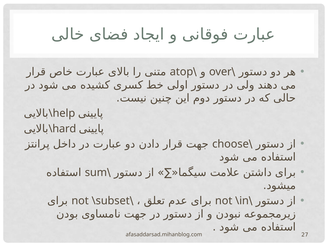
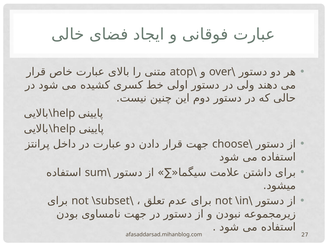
\hard: \hard -> \help (62, 129)
